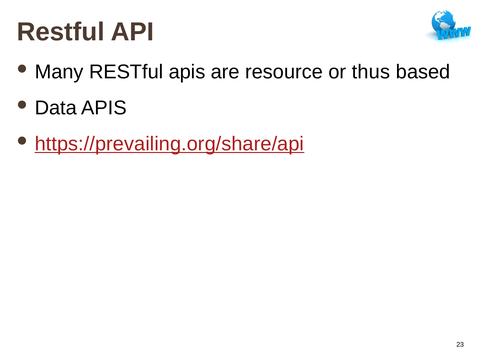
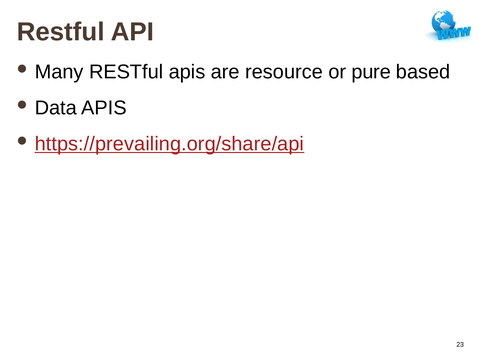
thus: thus -> pure (371, 72)
